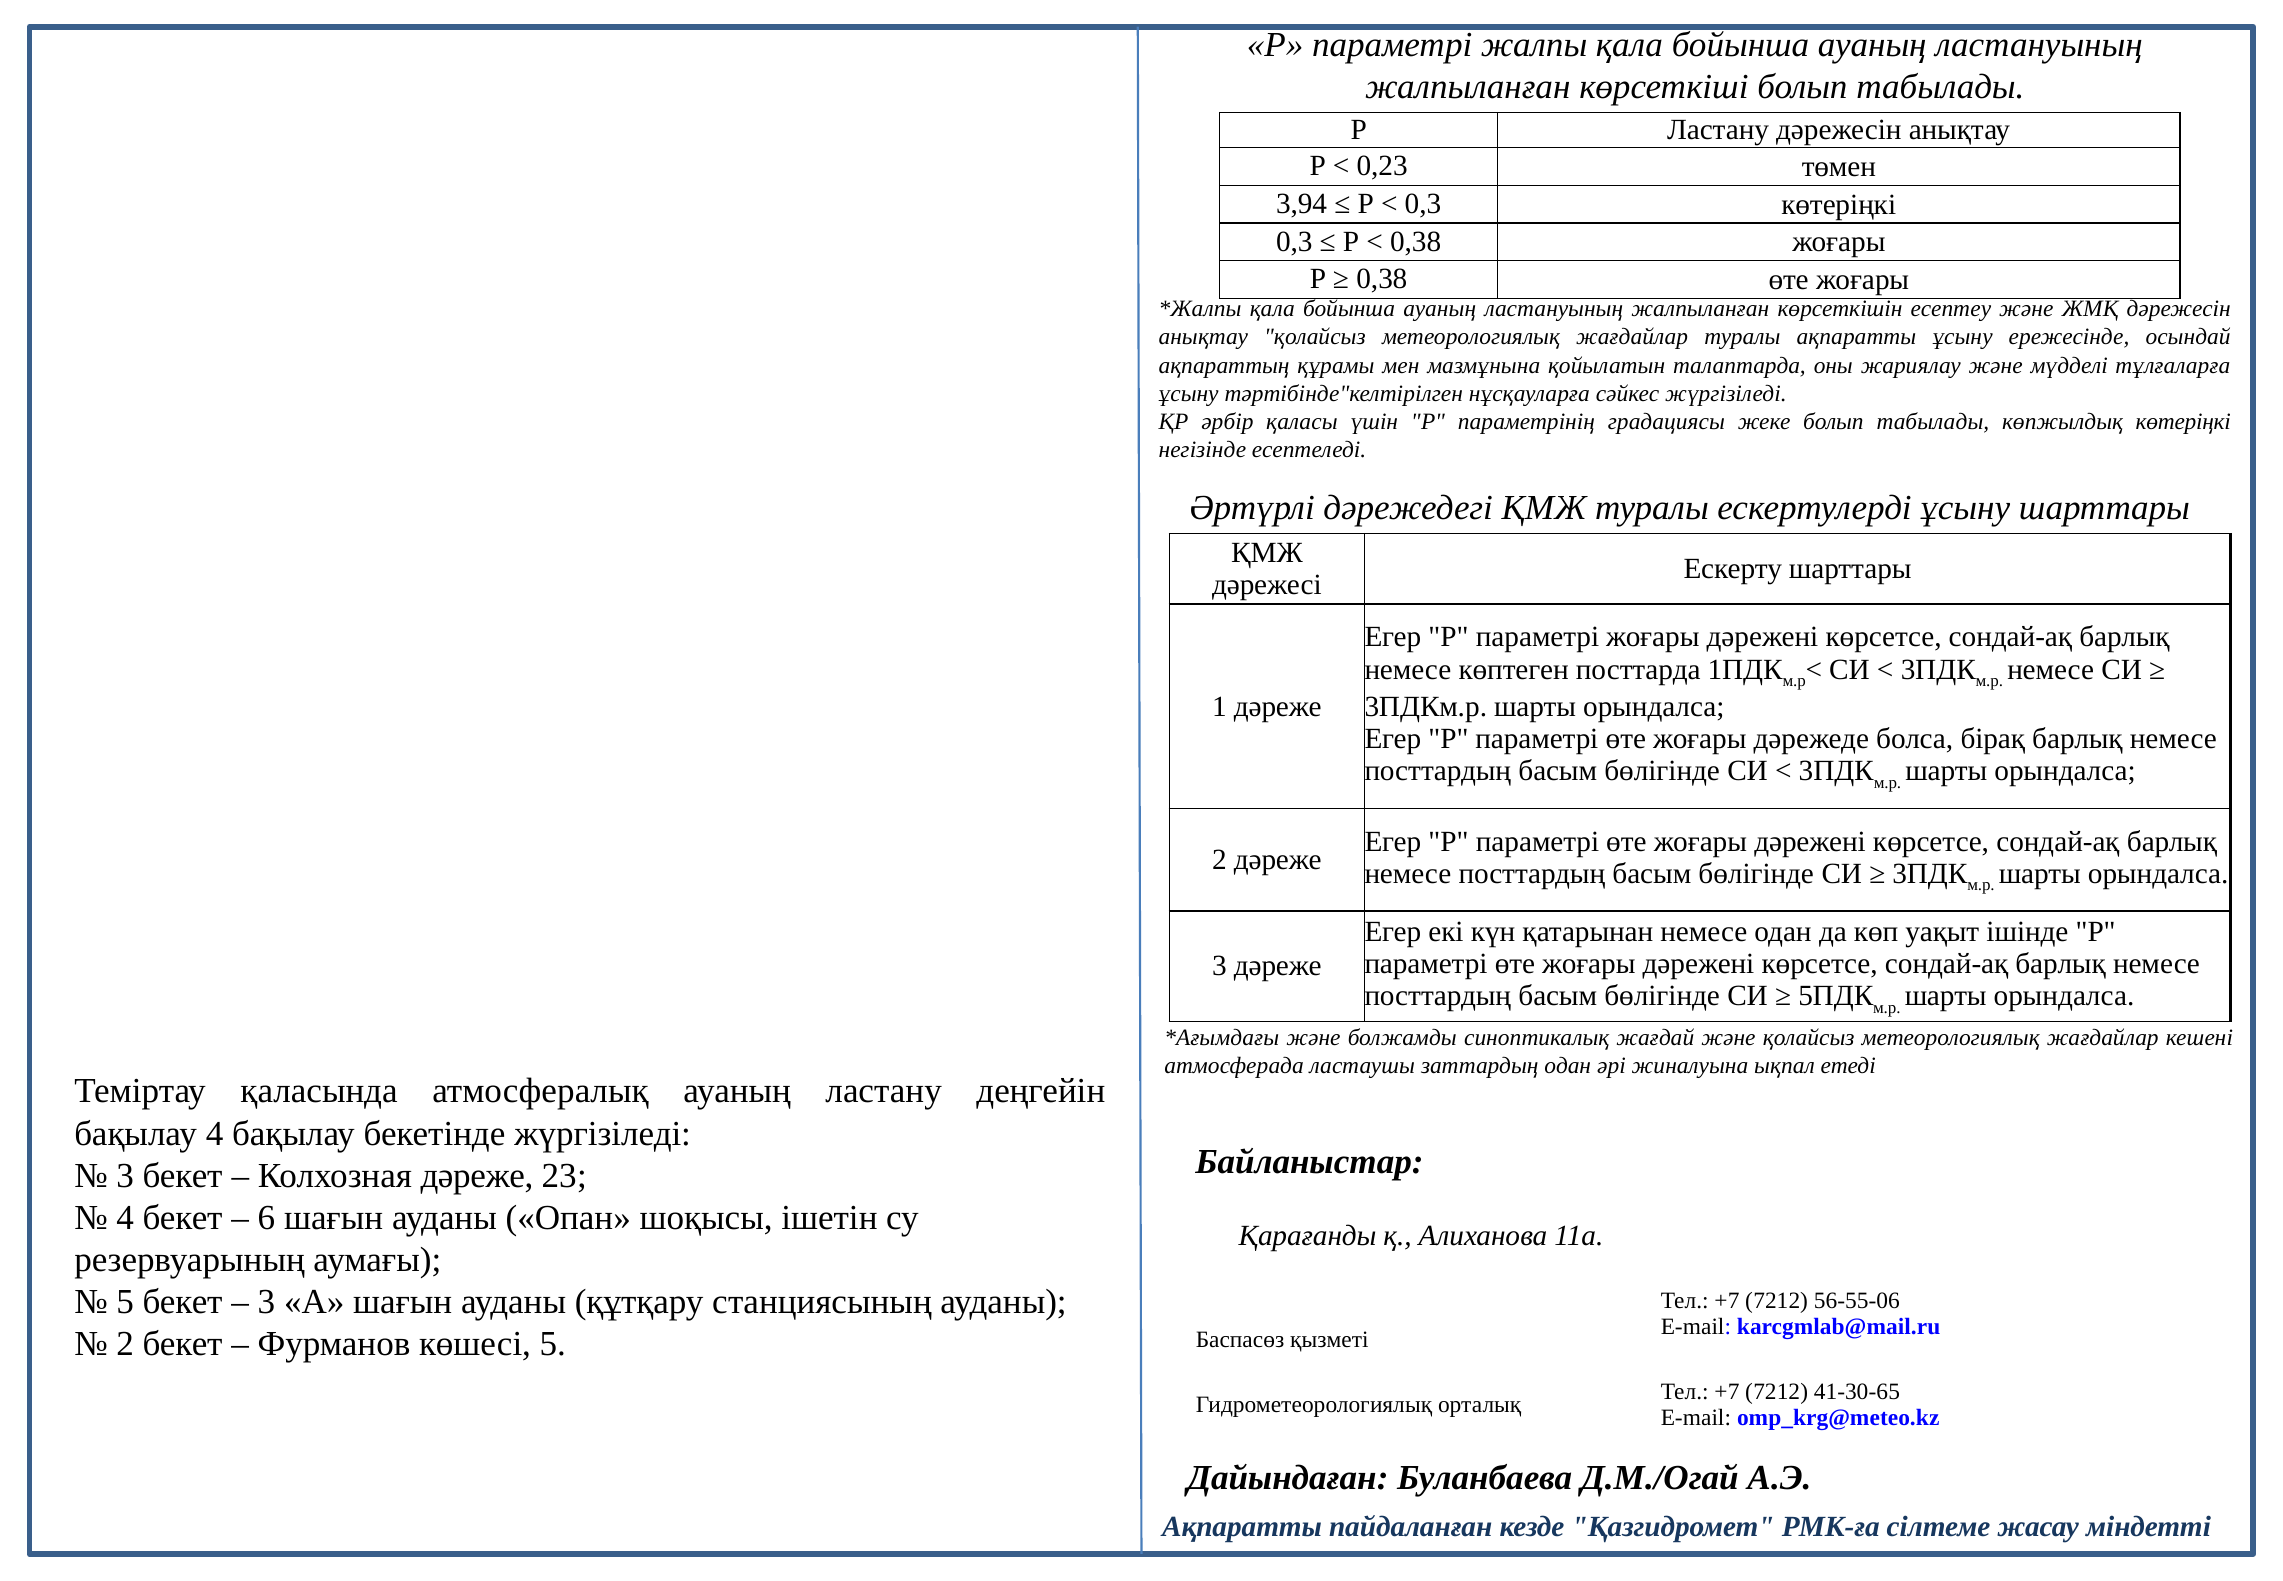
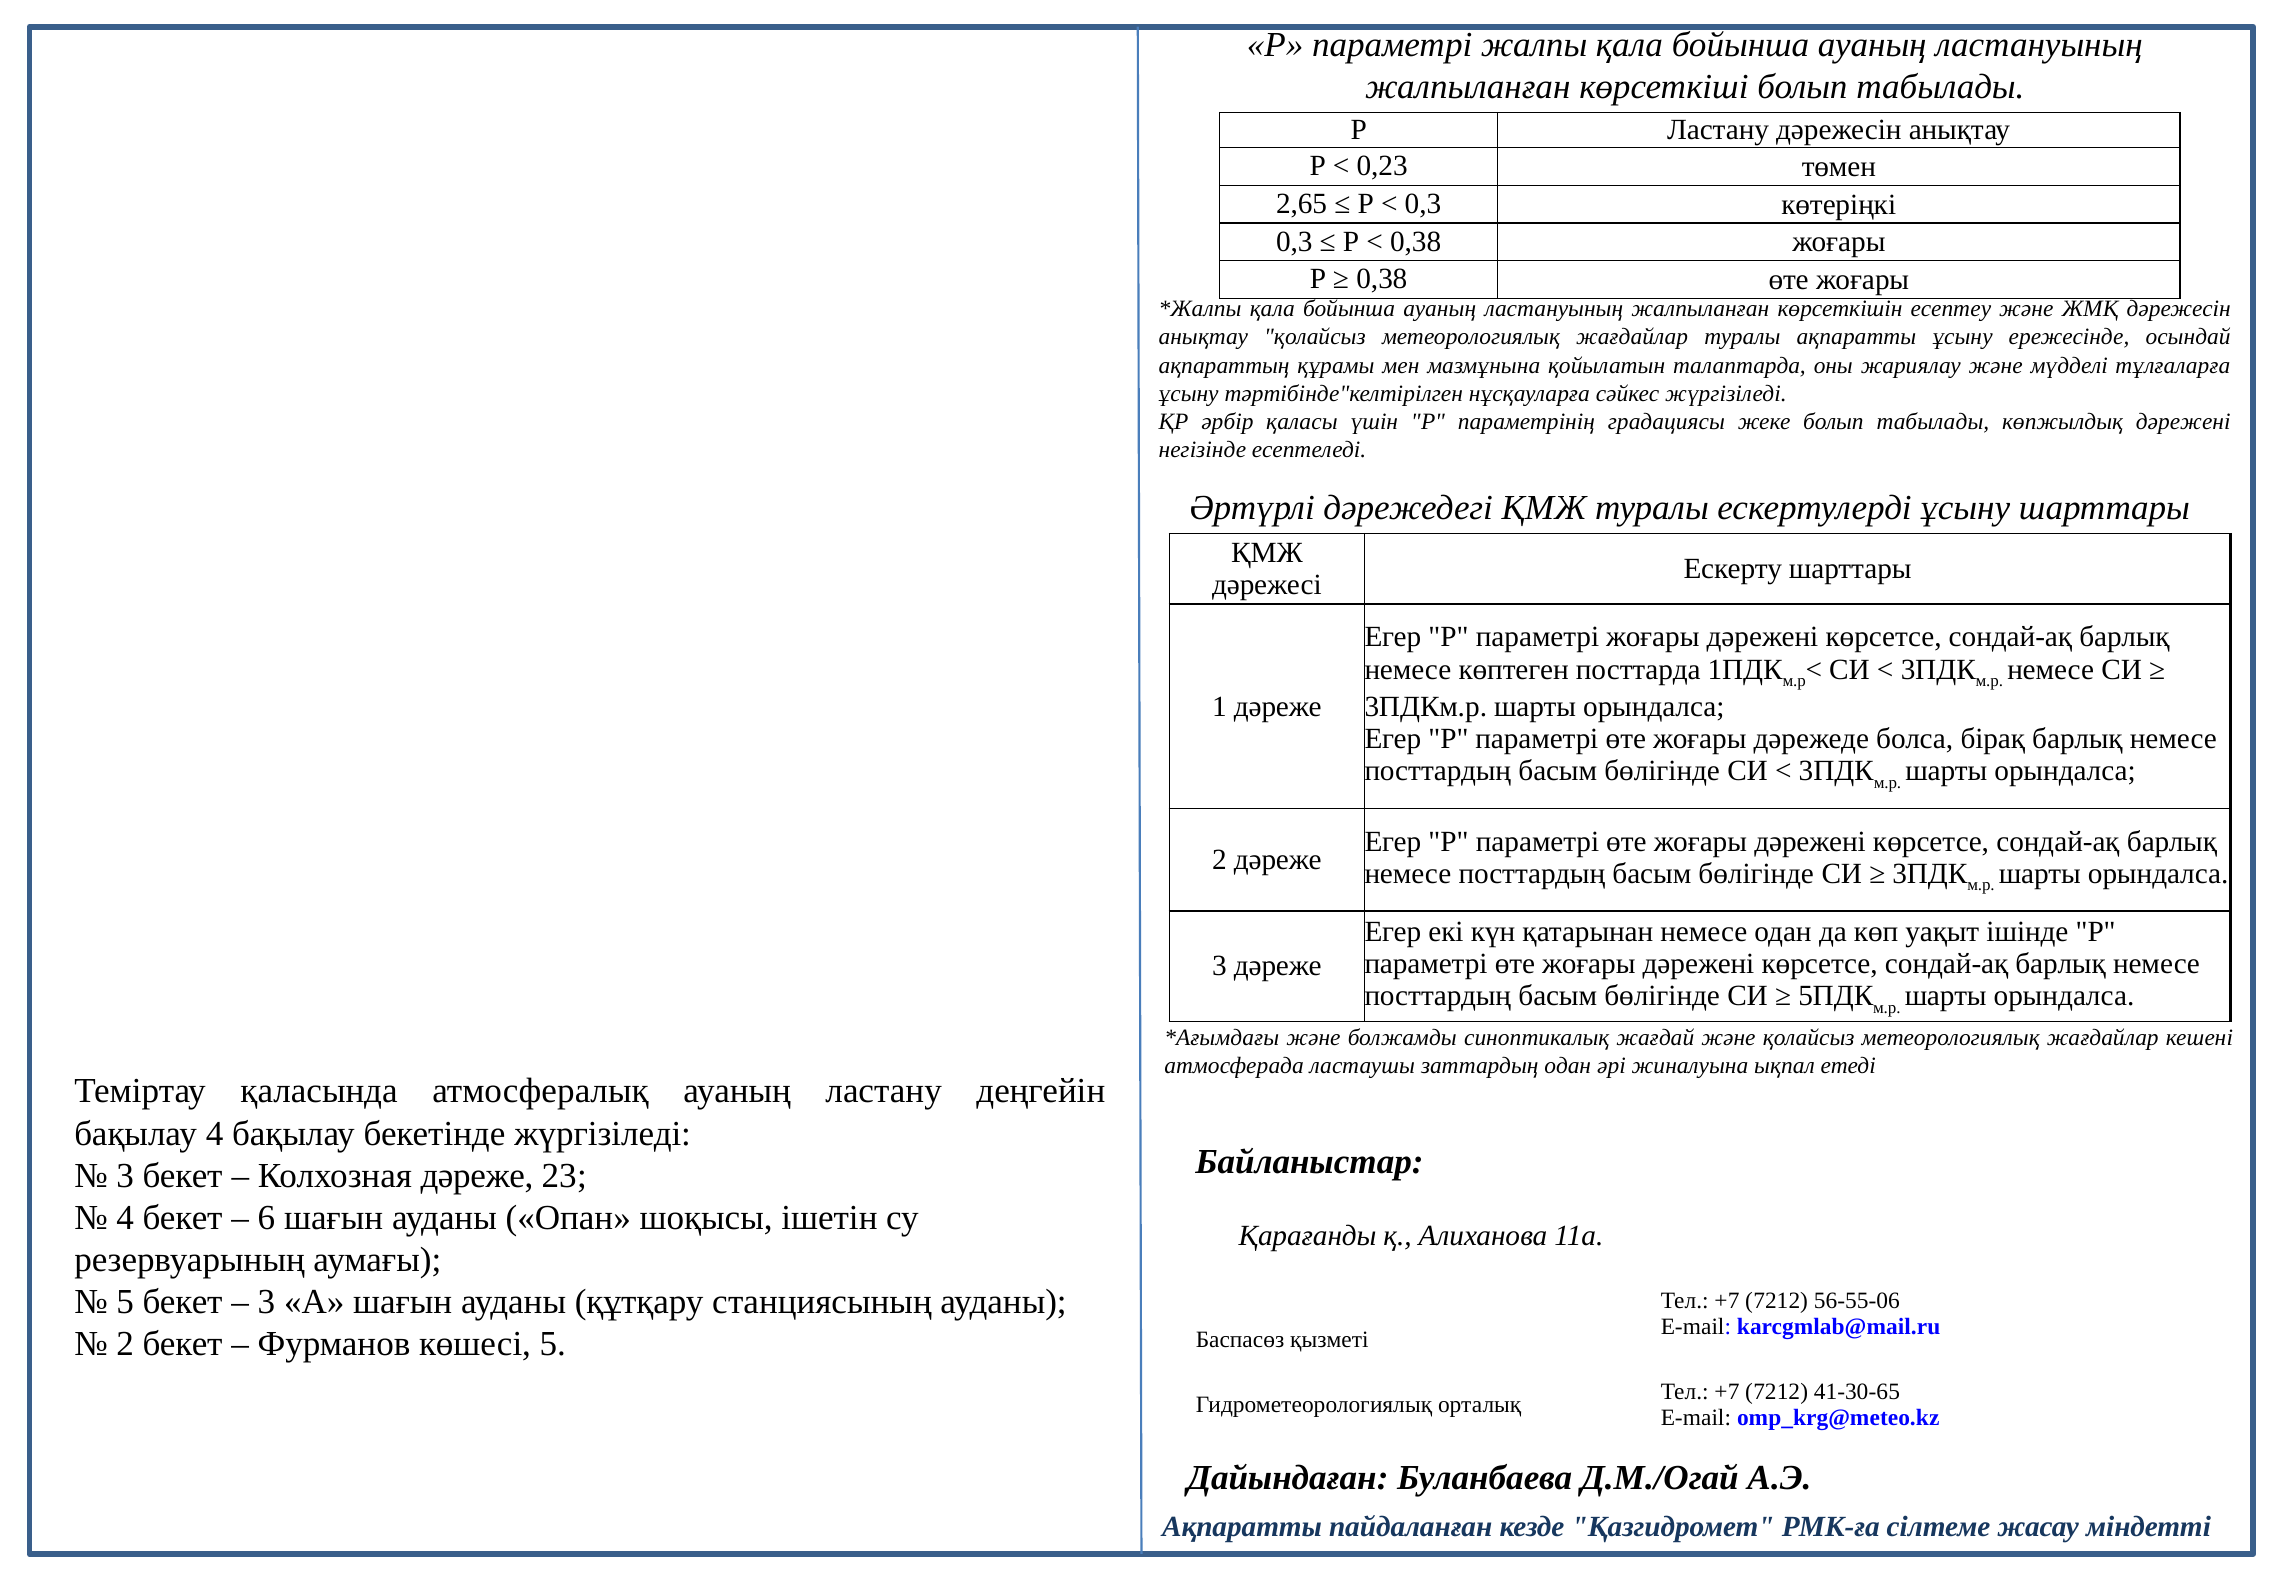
3,94: 3,94 -> 2,65 (1302, 204)
көпжылдық көтеріңкі: көтеріңкі -> дәрежені (2183, 421)
